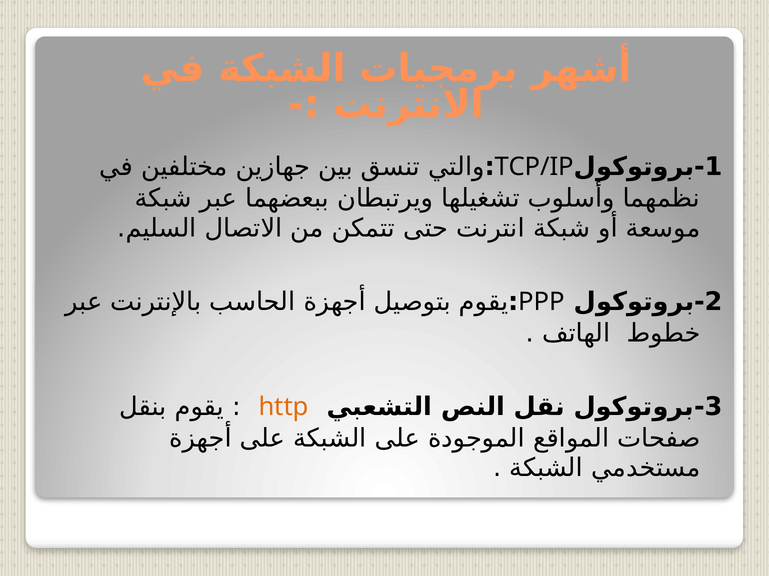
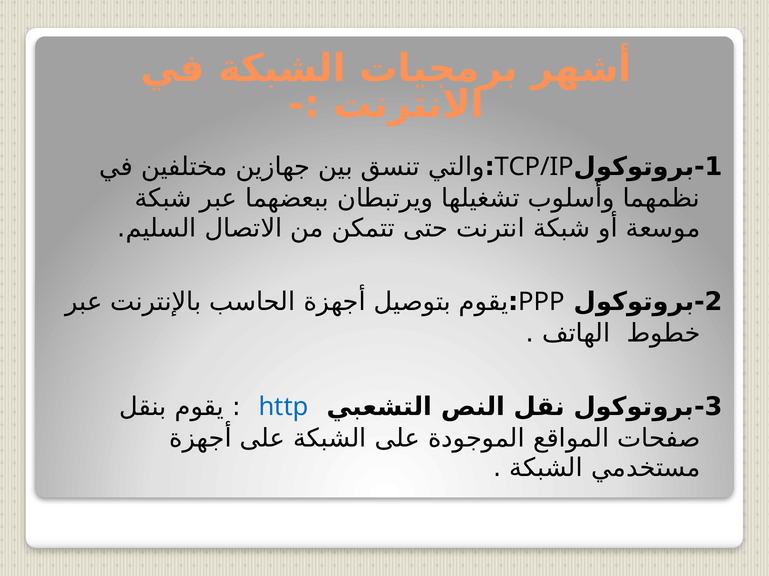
http colour: orange -> blue (284, 407)
